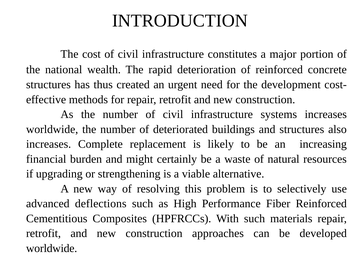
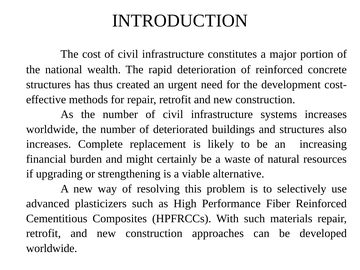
deflections: deflections -> plasticizers (101, 204)
